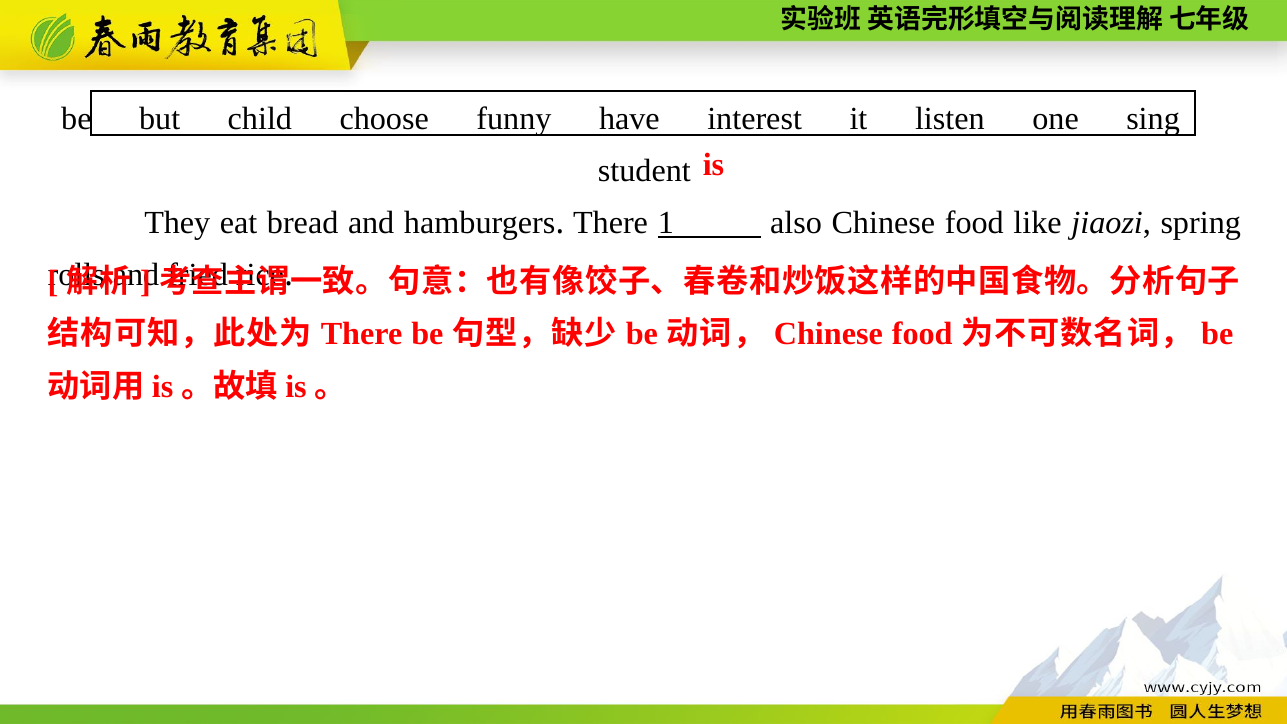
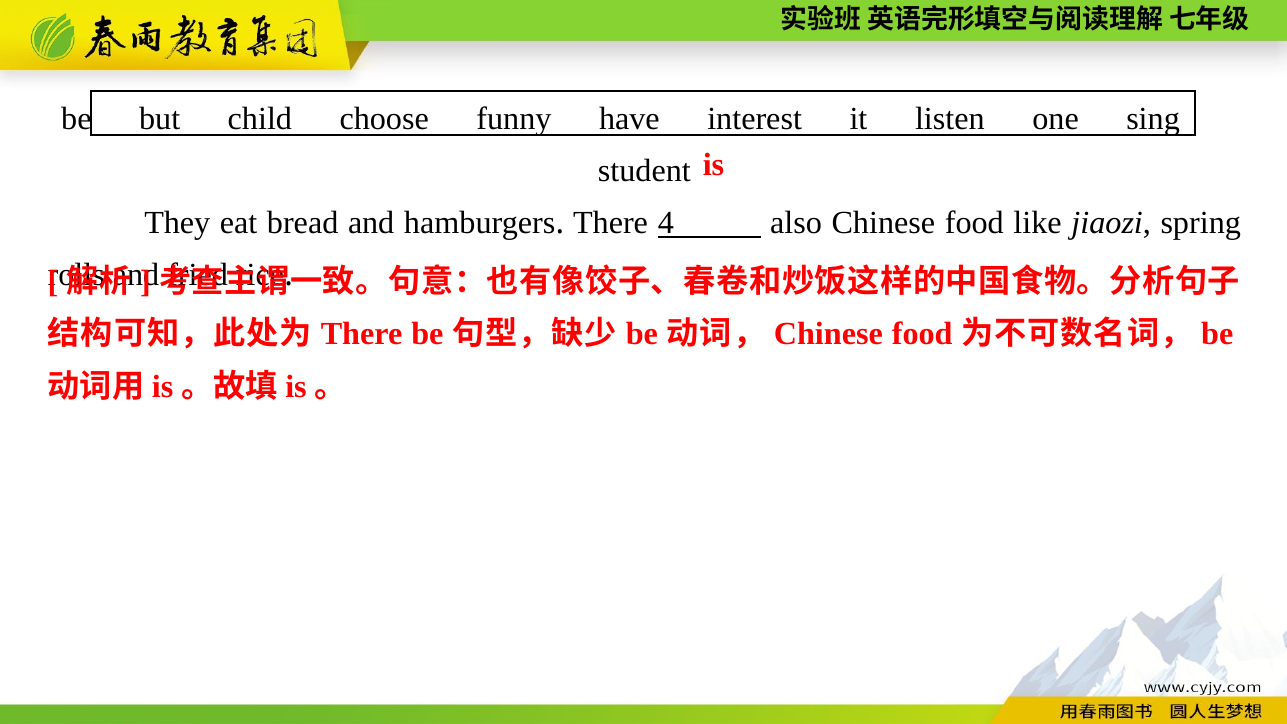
1: 1 -> 4 (666, 223)
